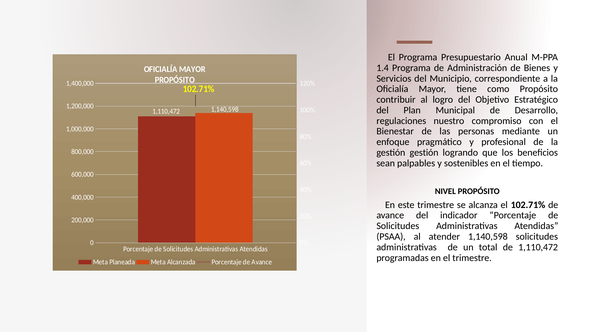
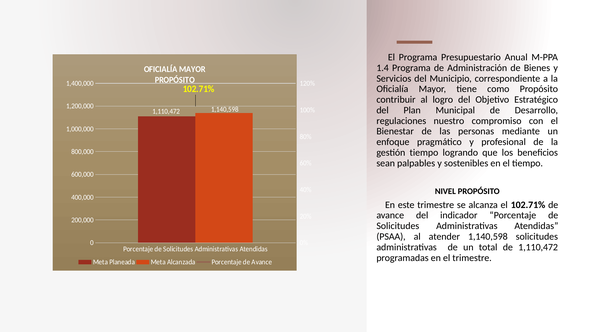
gestión gestión: gestión -> tiempo (424, 153)
